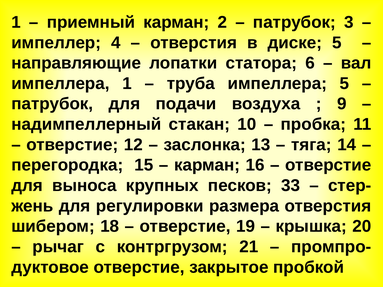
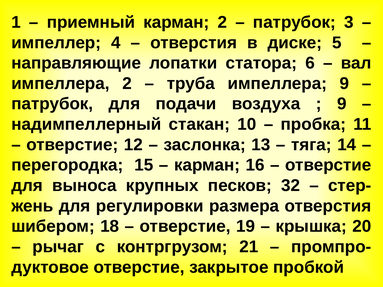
импеллера 1: 1 -> 2 (127, 84)
импеллера 5: 5 -> 9 (344, 84)
33: 33 -> 32 (291, 186)
